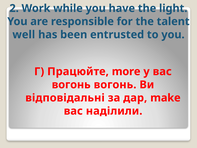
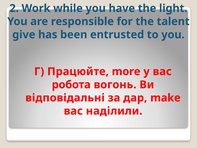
well: well -> give (24, 35)
вогонь: вогонь -> робота (71, 85)
